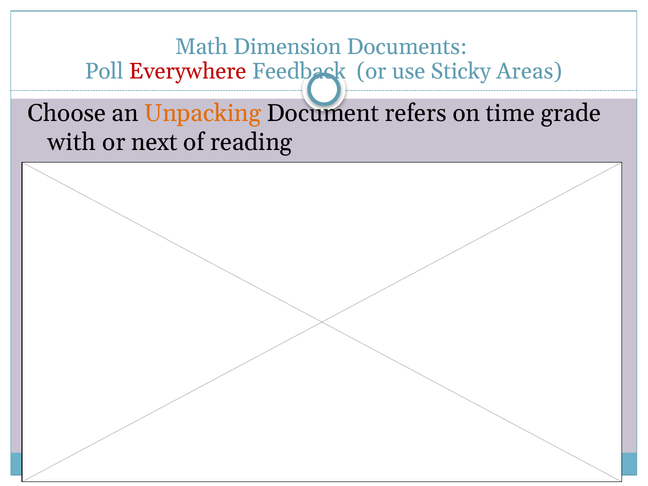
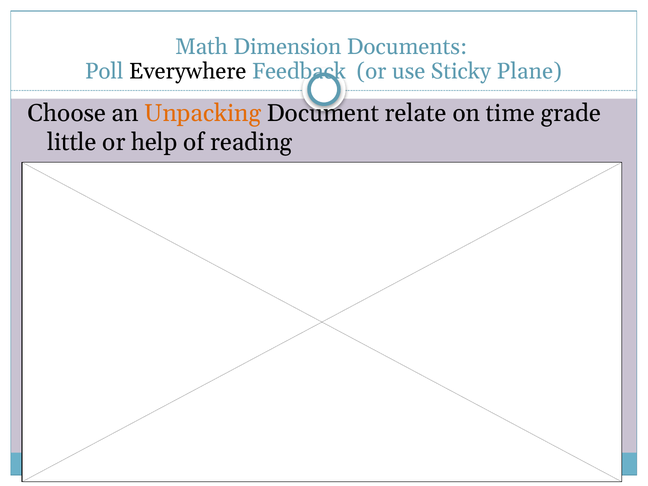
Everywhere colour: red -> black (188, 71)
Areas: Areas -> Plane (529, 71)
refers: refers -> relate (416, 113)
with: with -> little (72, 142)
next: next -> help (155, 142)
